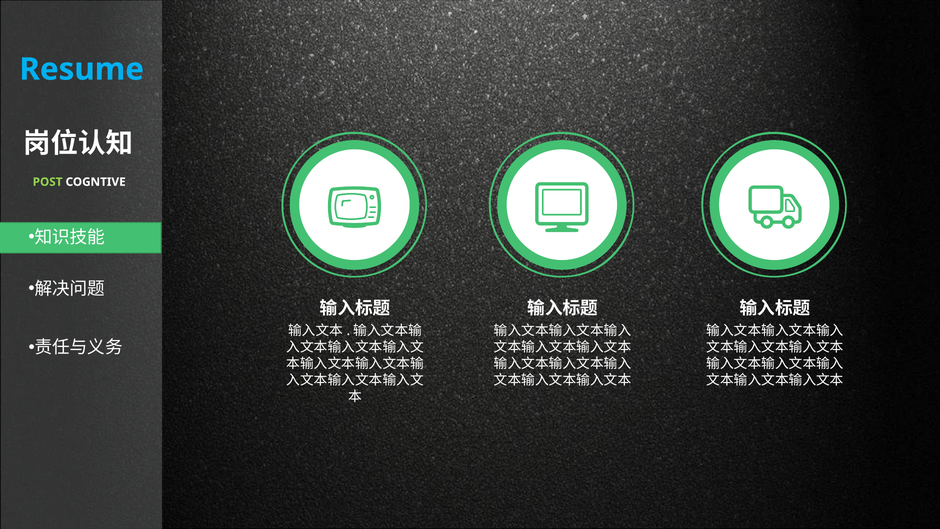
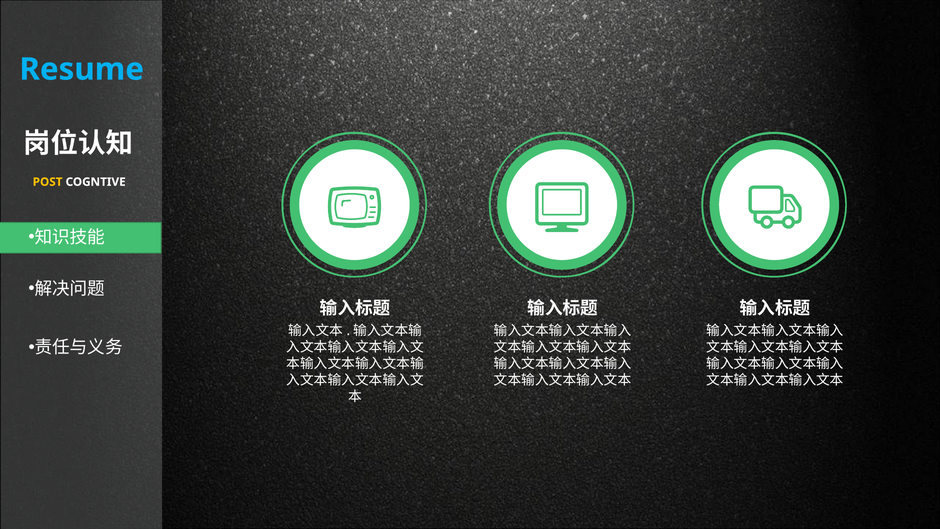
POST colour: light green -> yellow (48, 182)
